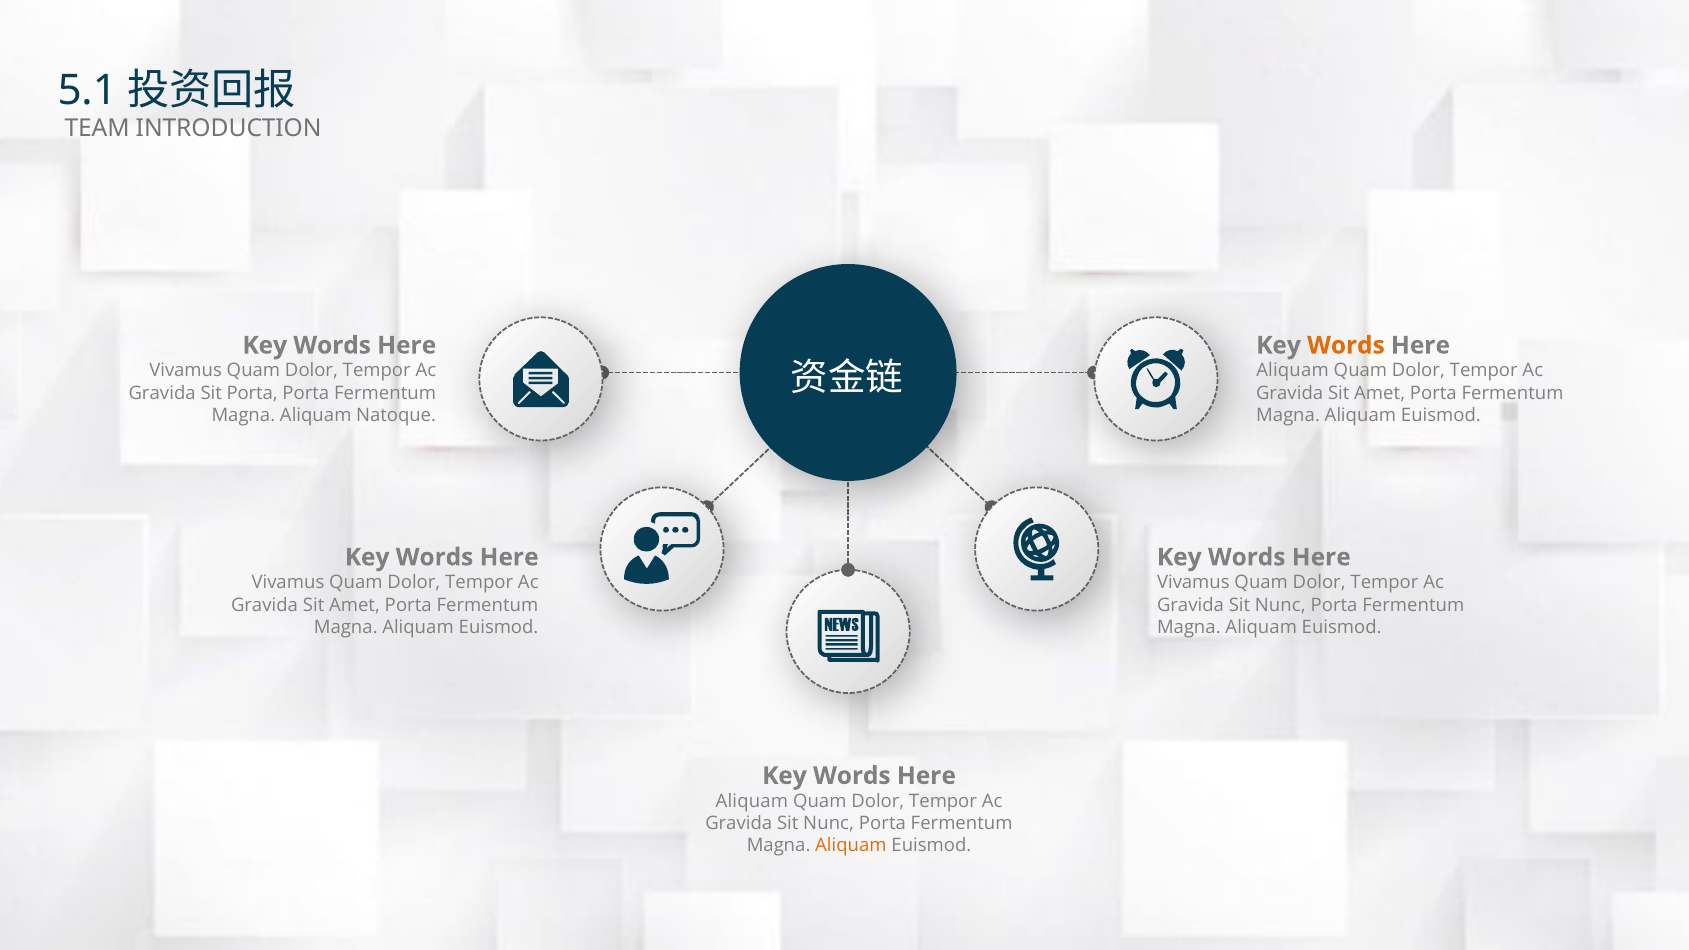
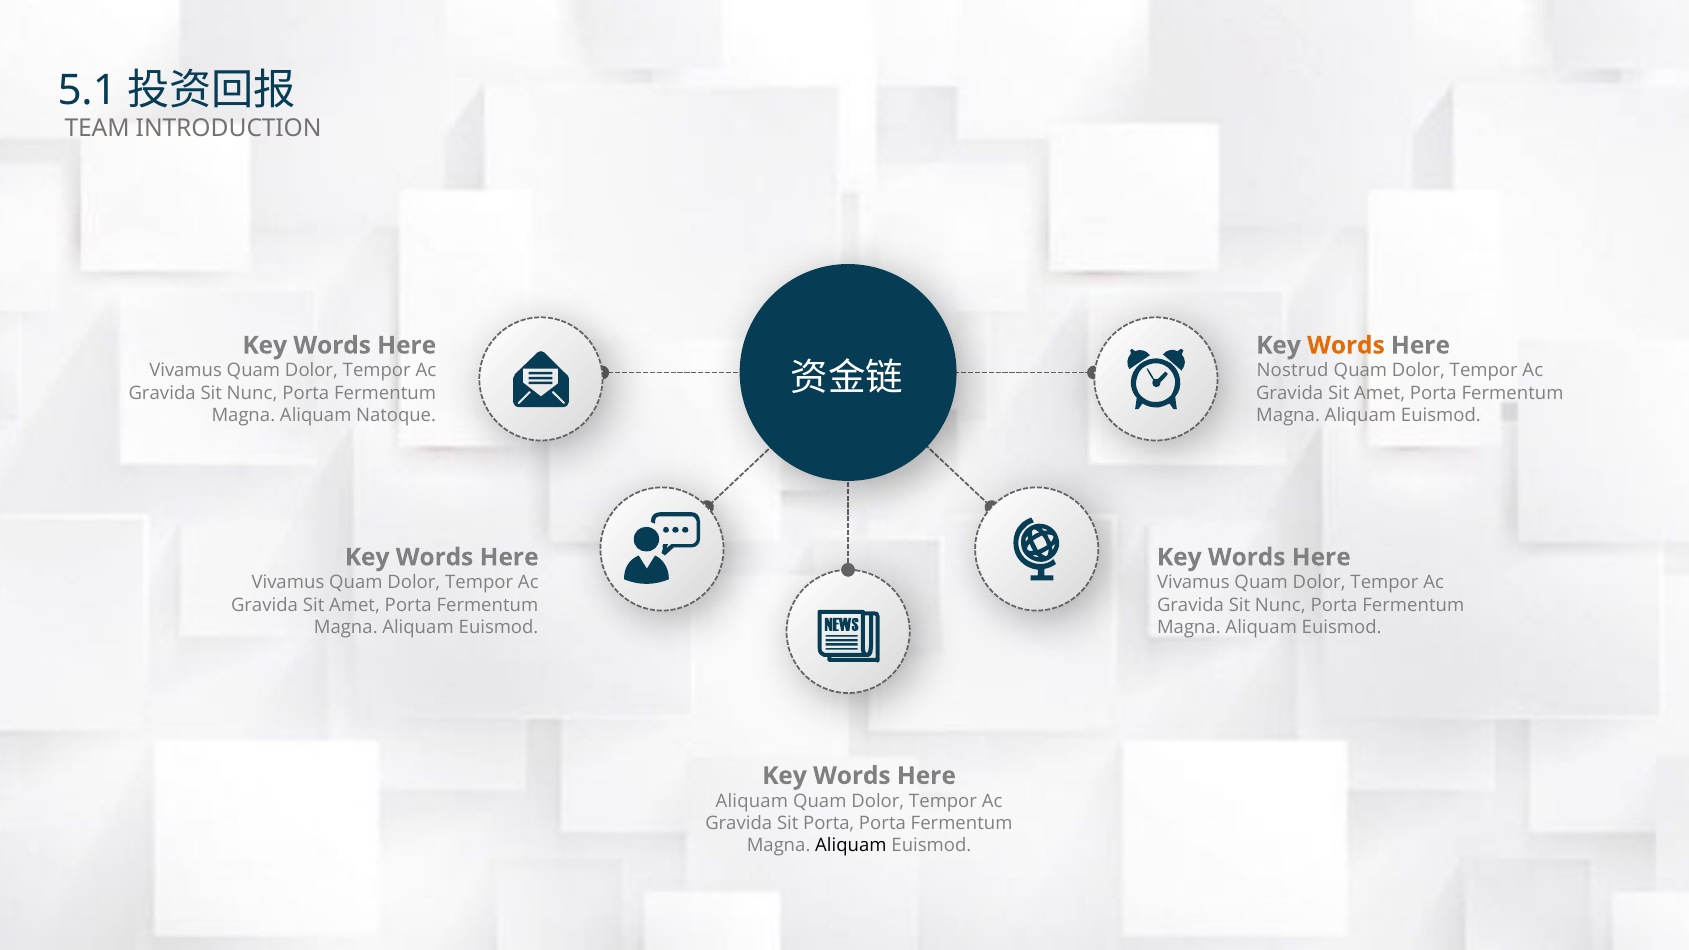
Aliquam: Aliquam -> Nostrud (1293, 371)
Porta: Porta -> Nunc (252, 393)
Nunc: Nunc -> Porta (829, 824)
Aliquam colour: orange -> black (851, 846)
